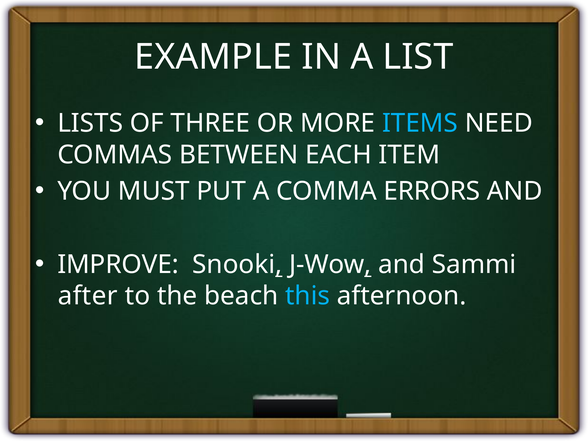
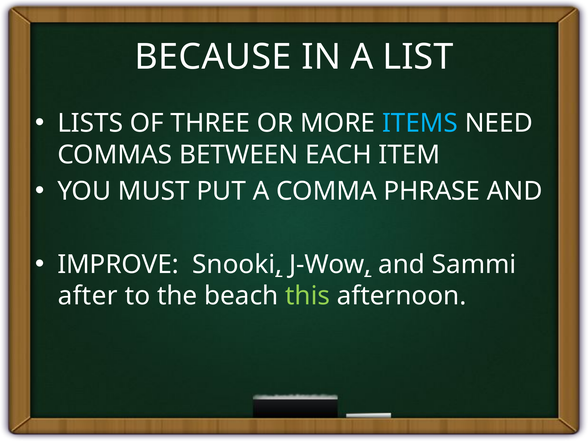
EXAMPLE: EXAMPLE -> BECAUSE (213, 57)
ERRORS: ERRORS -> PHRASE (432, 191)
this colour: light blue -> light green (308, 296)
